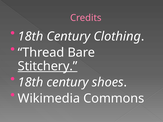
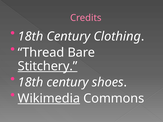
Wikimedia underline: none -> present (49, 99)
